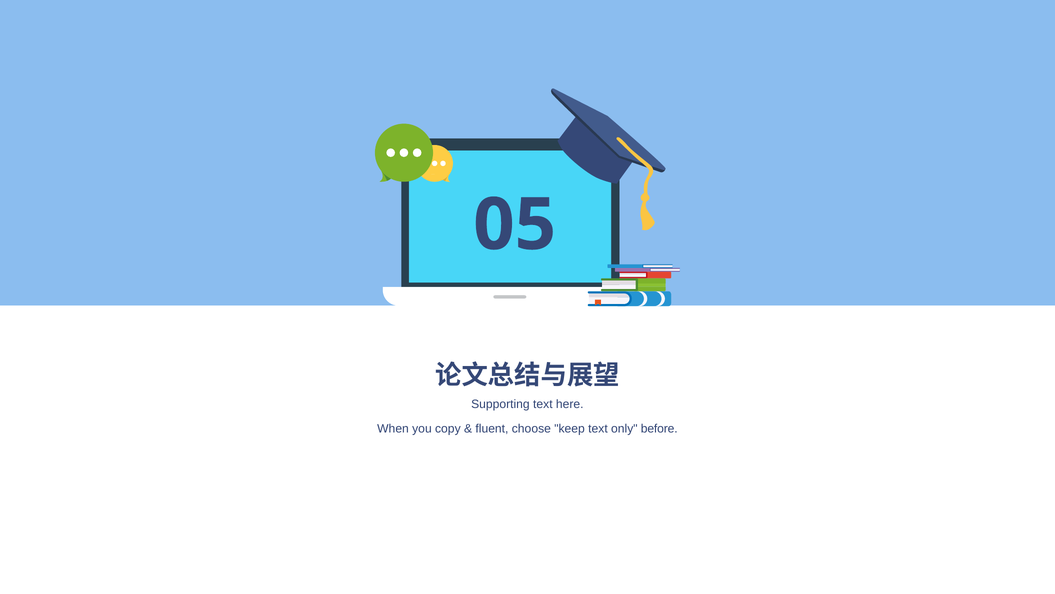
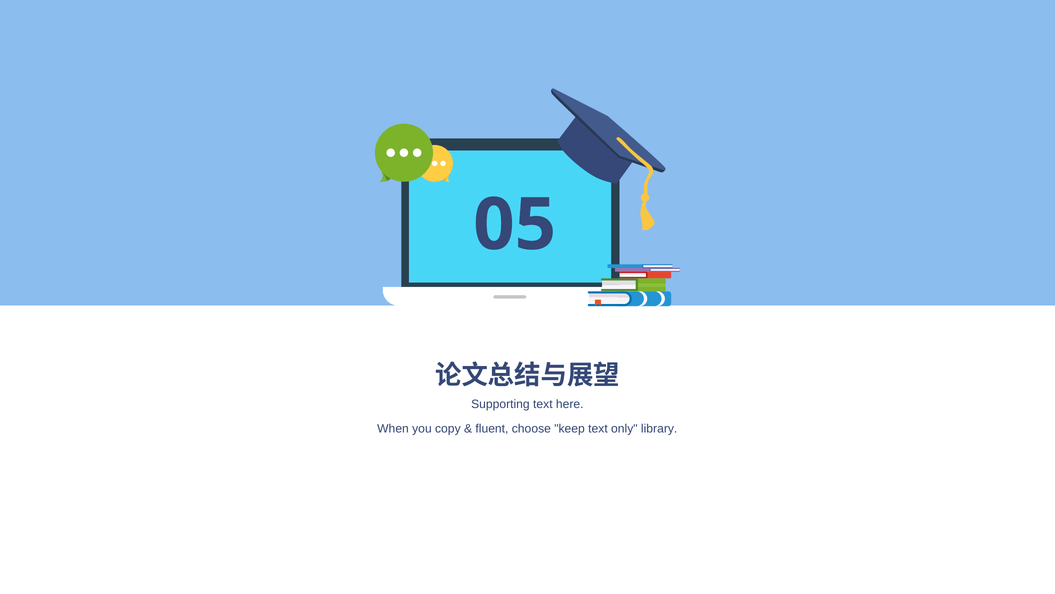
before: before -> library (659, 428)
